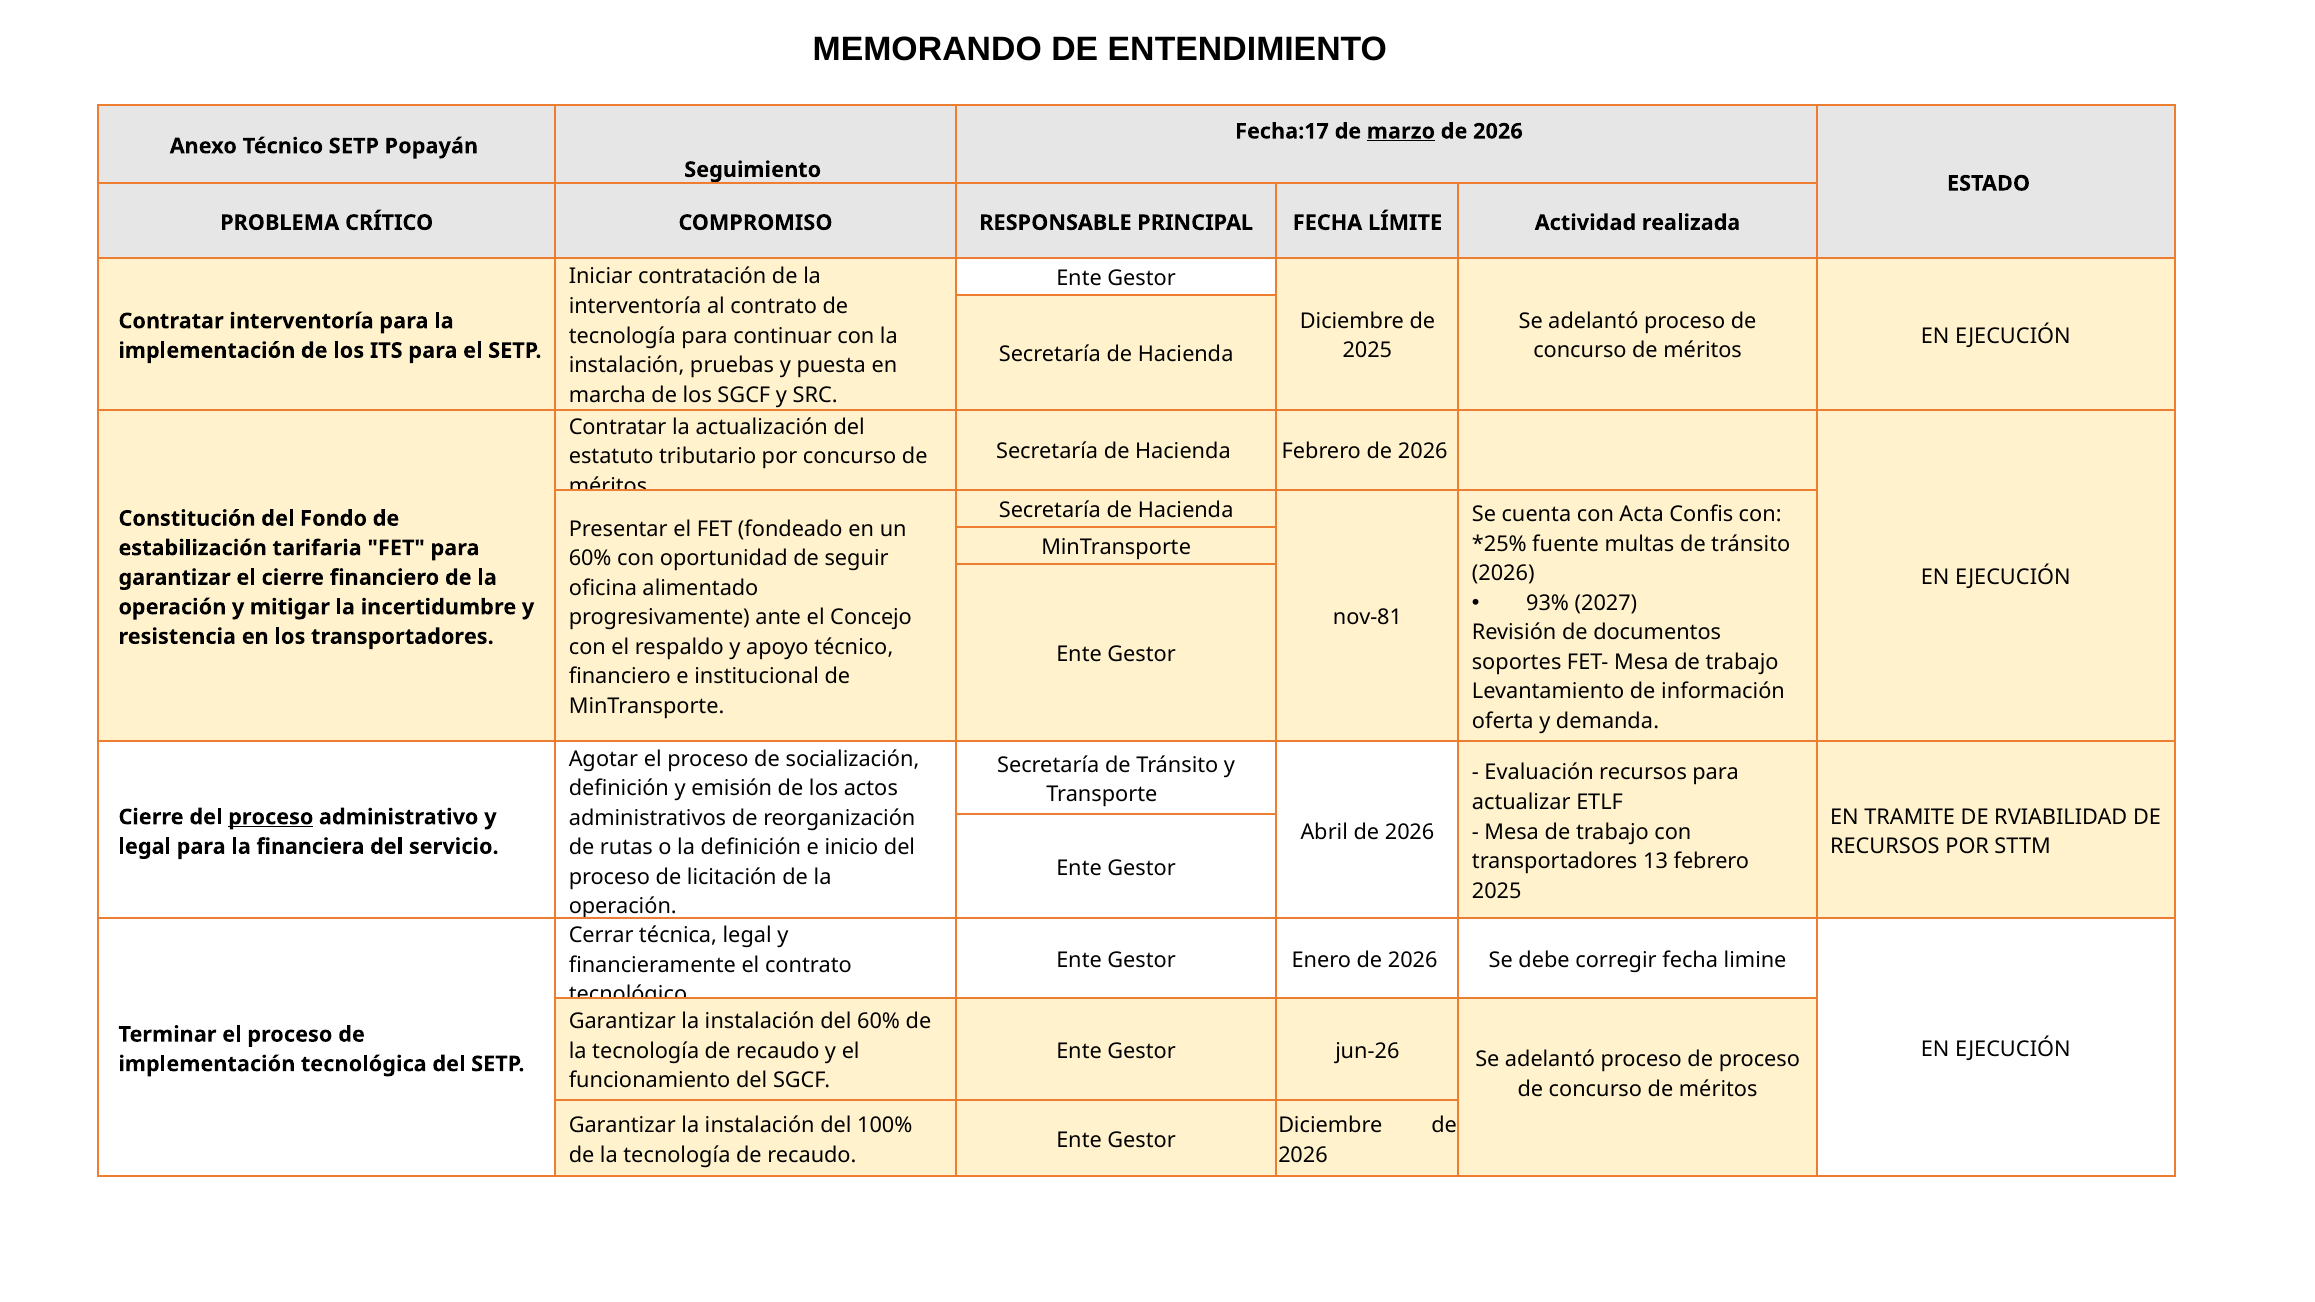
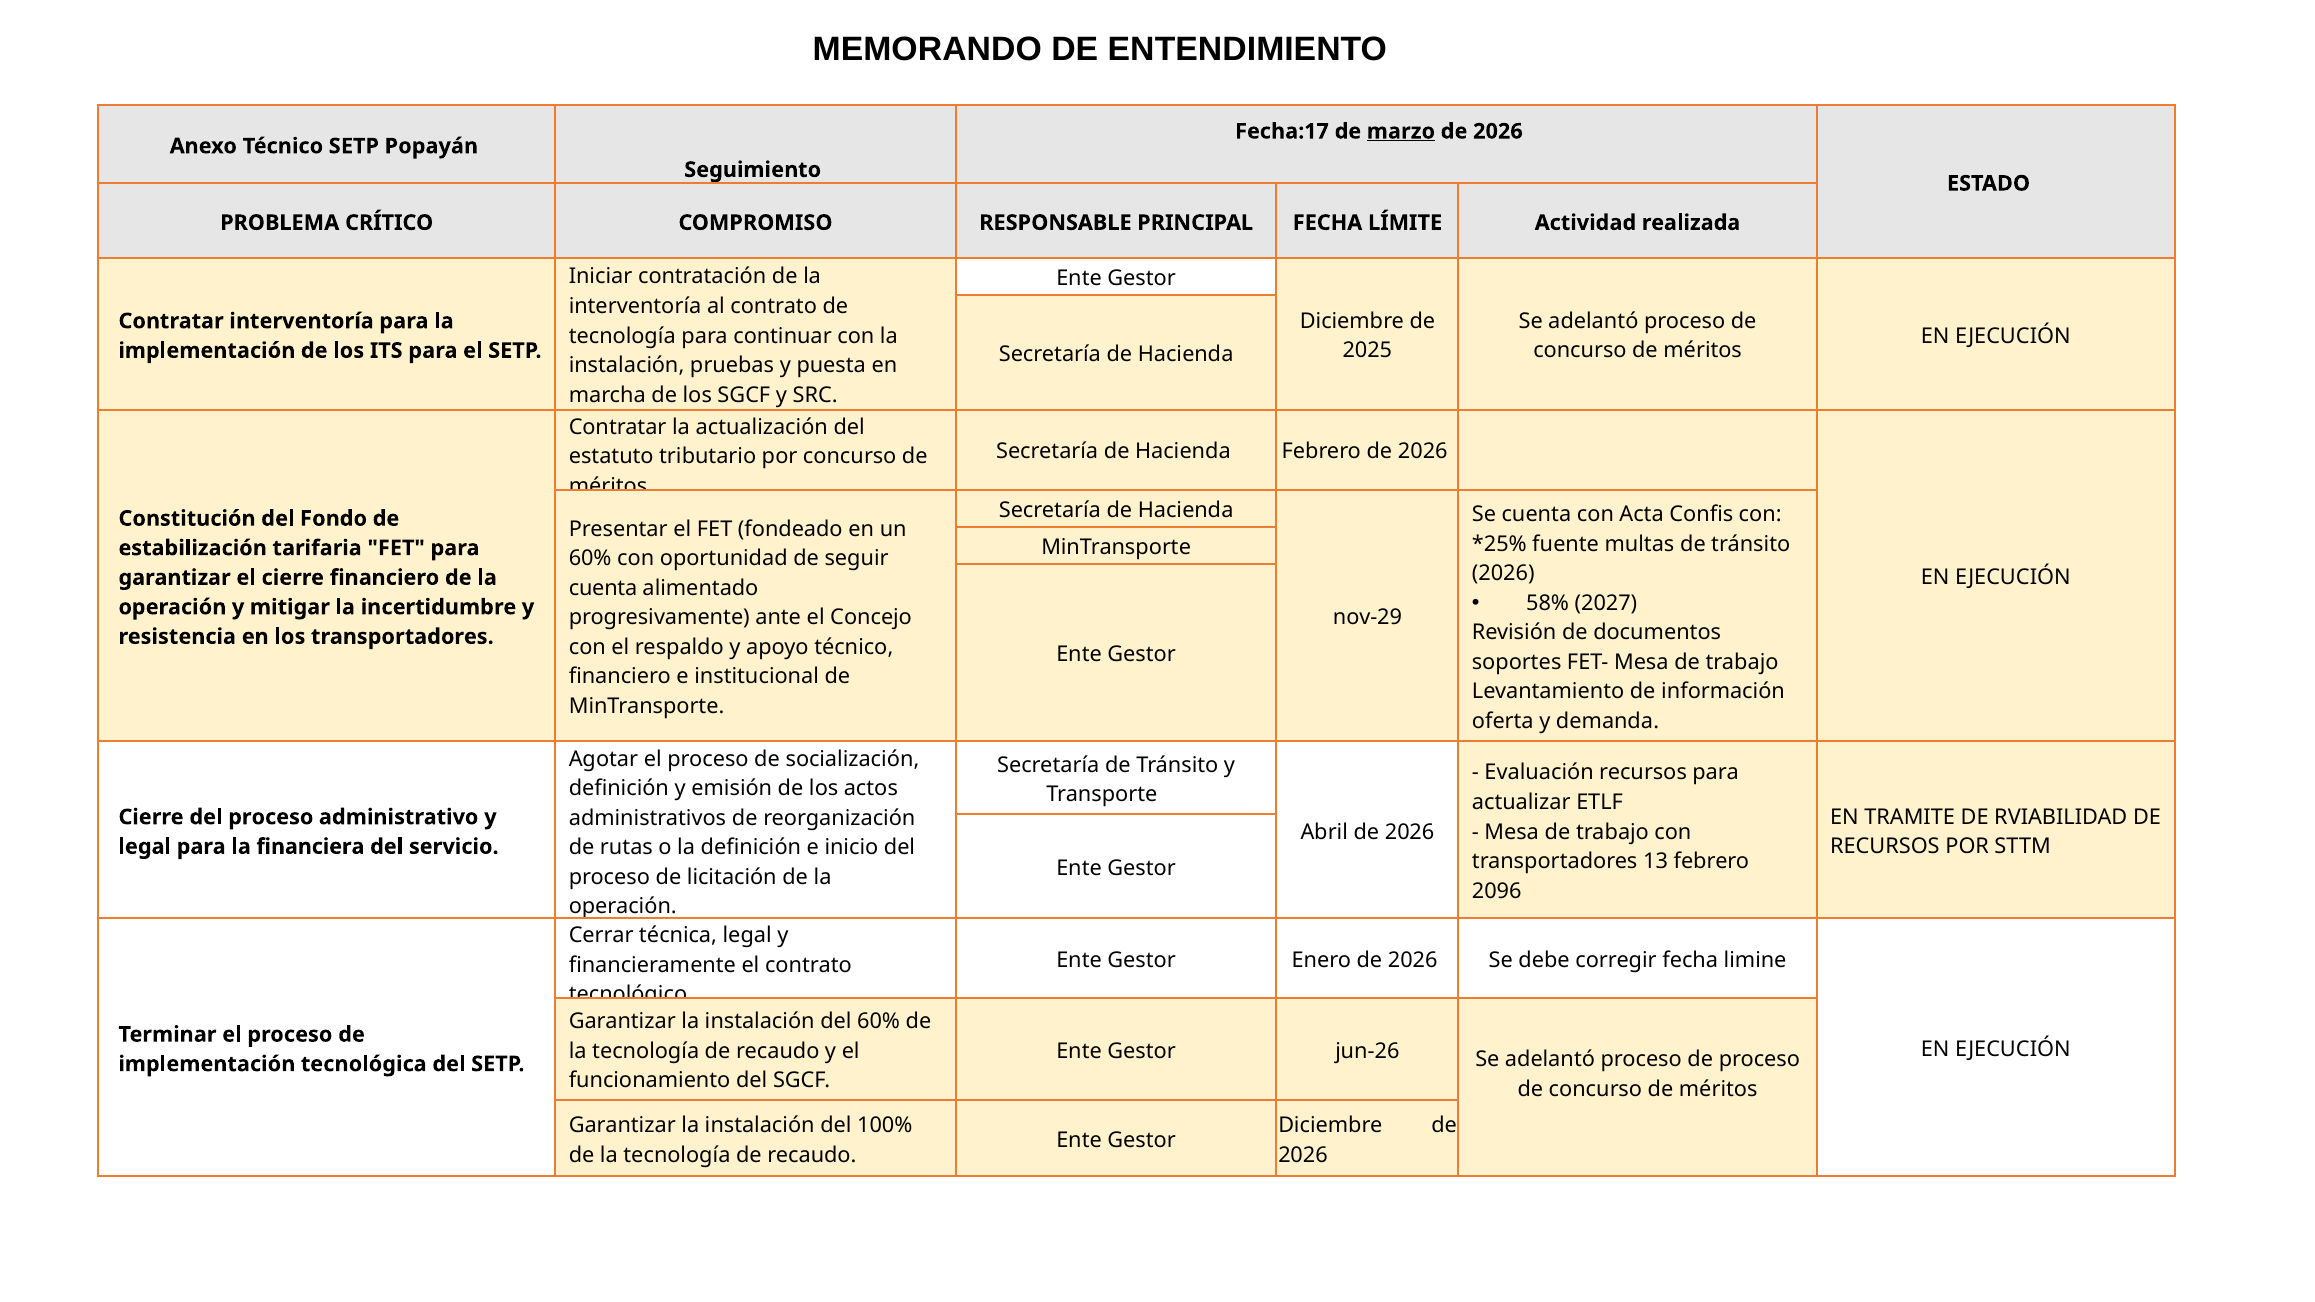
oficina: oficina -> cuenta (603, 588)
93%: 93% -> 58% (1548, 603)
nov-81: nov-81 -> nov-29 (1367, 618)
proceso underline: present -> none (271, 817)
2025: 2025 -> 2096 (1497, 891)
